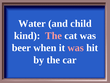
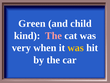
Water: Water -> Green (32, 23)
beer: beer -> very (21, 48)
was colour: pink -> yellow (76, 48)
